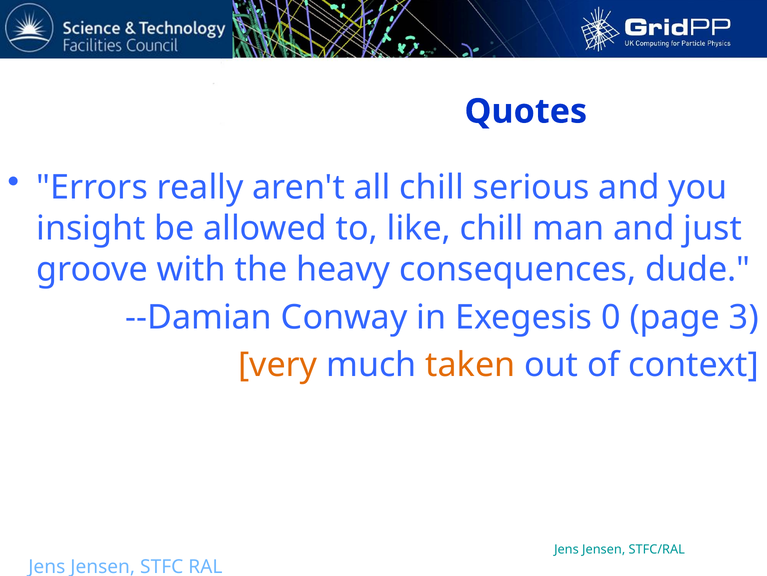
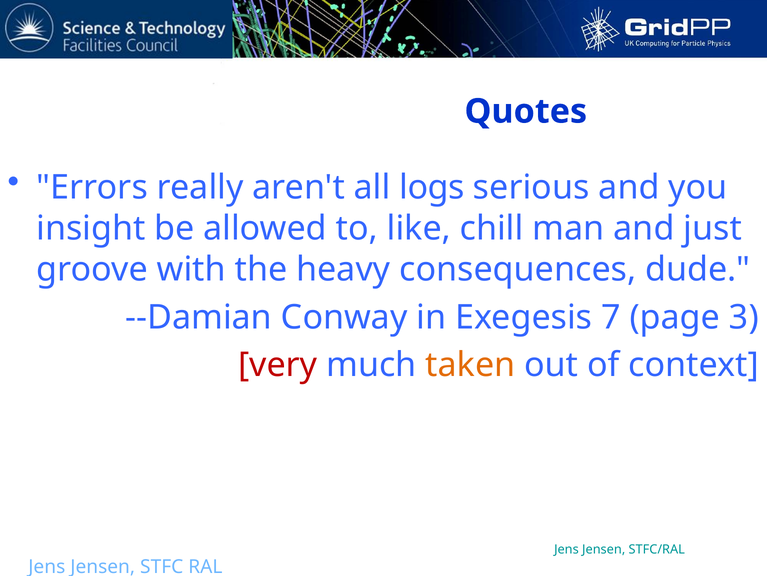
all chill: chill -> logs (432, 187)
0: 0 -> 7 (611, 317)
very colour: orange -> red (278, 365)
